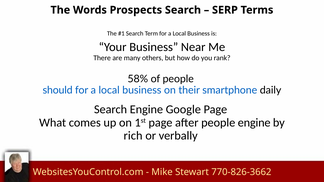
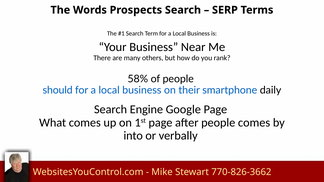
people engine: engine -> comes (254, 123)
rich: rich -> into (133, 136)
